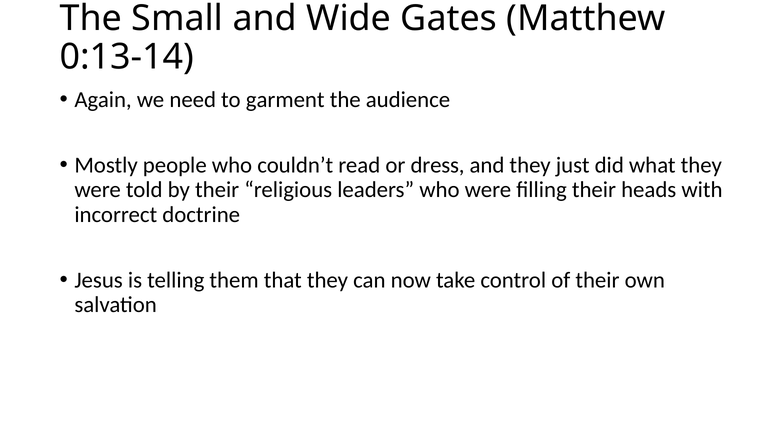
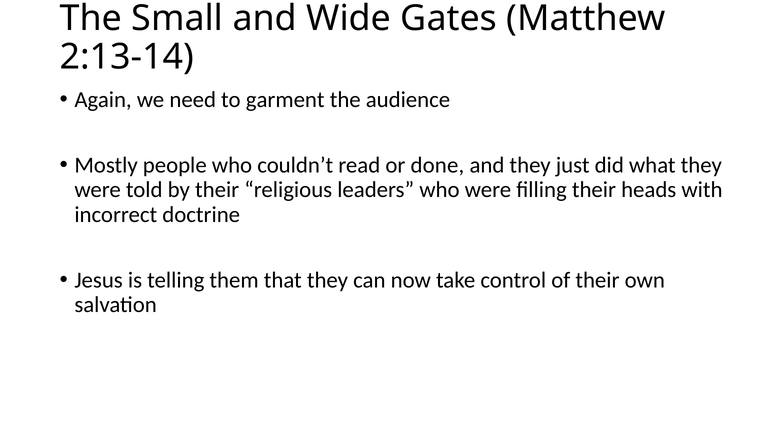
0:13-14: 0:13-14 -> 2:13-14 (127, 57)
dress: dress -> done (437, 165)
